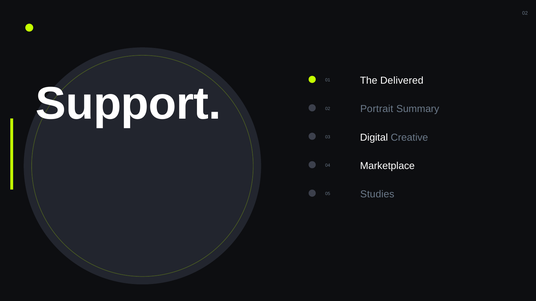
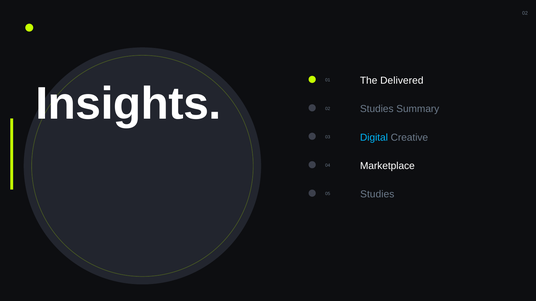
Support: Support -> Insights (128, 104)
02 Portrait: Portrait -> Studies (377, 109)
Digital colour: white -> light blue (374, 138)
